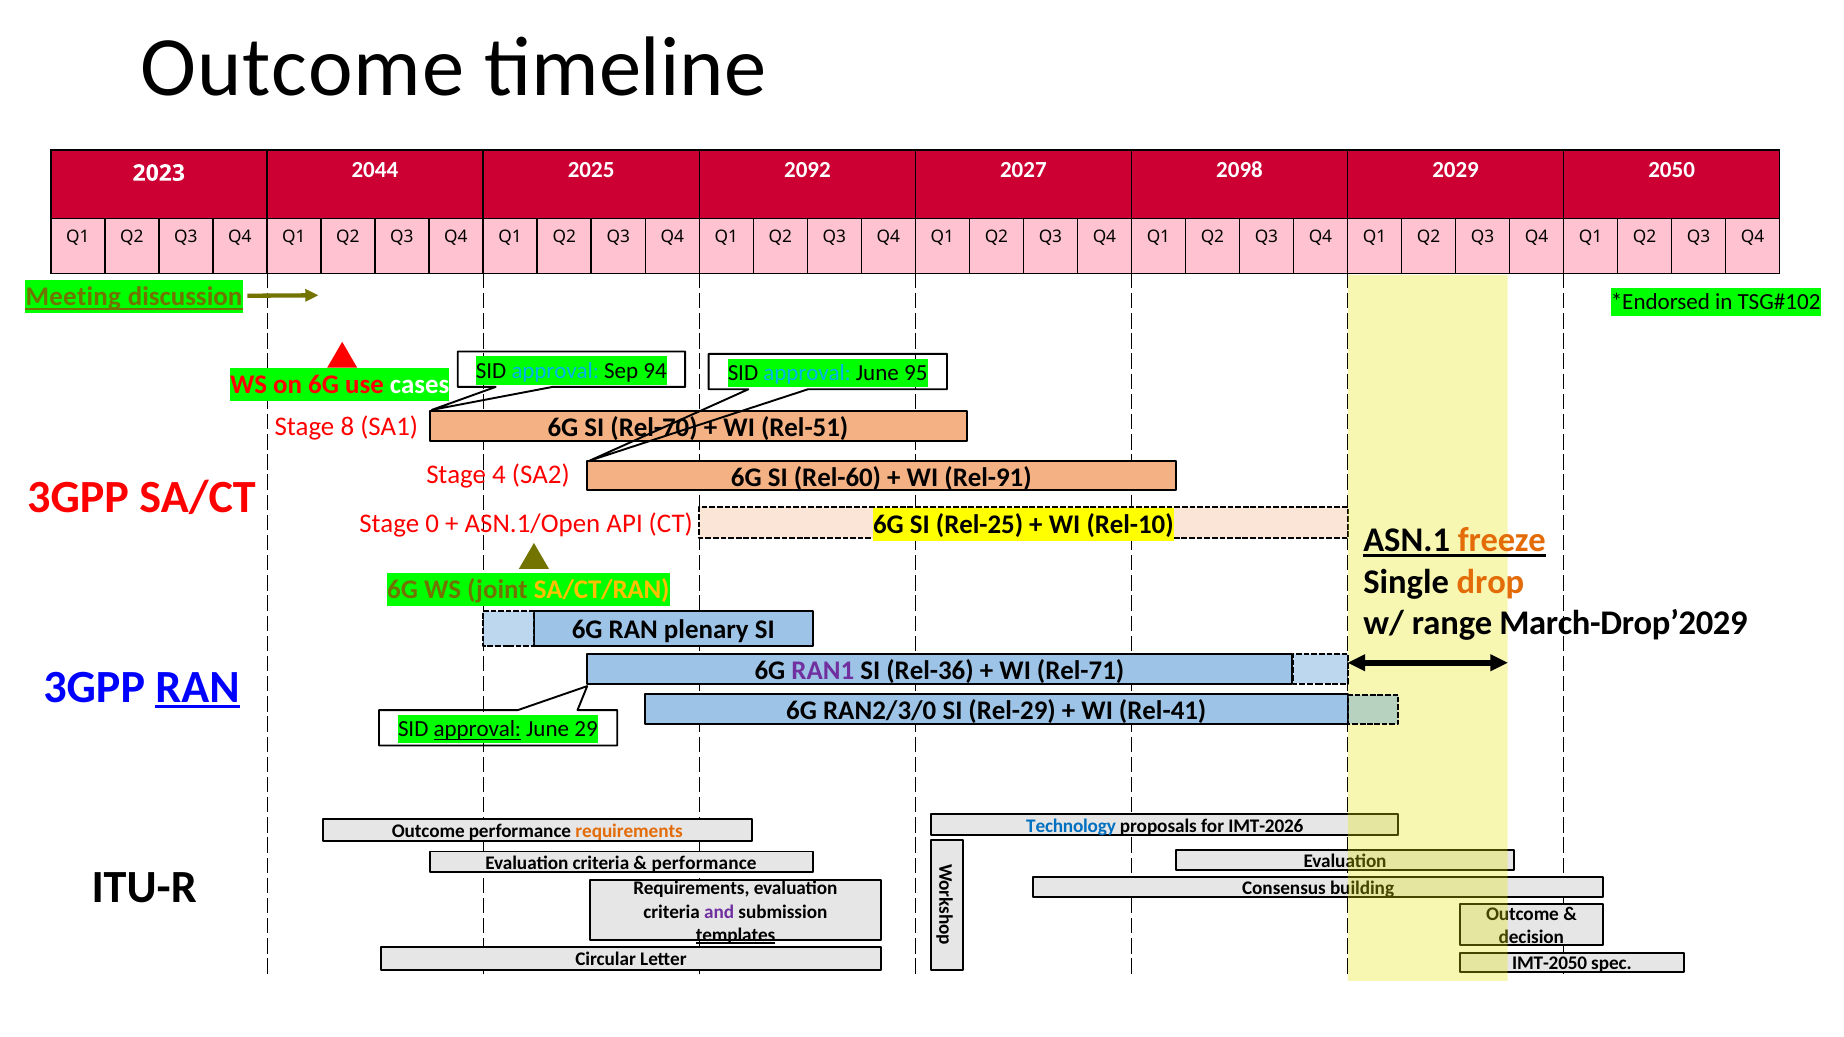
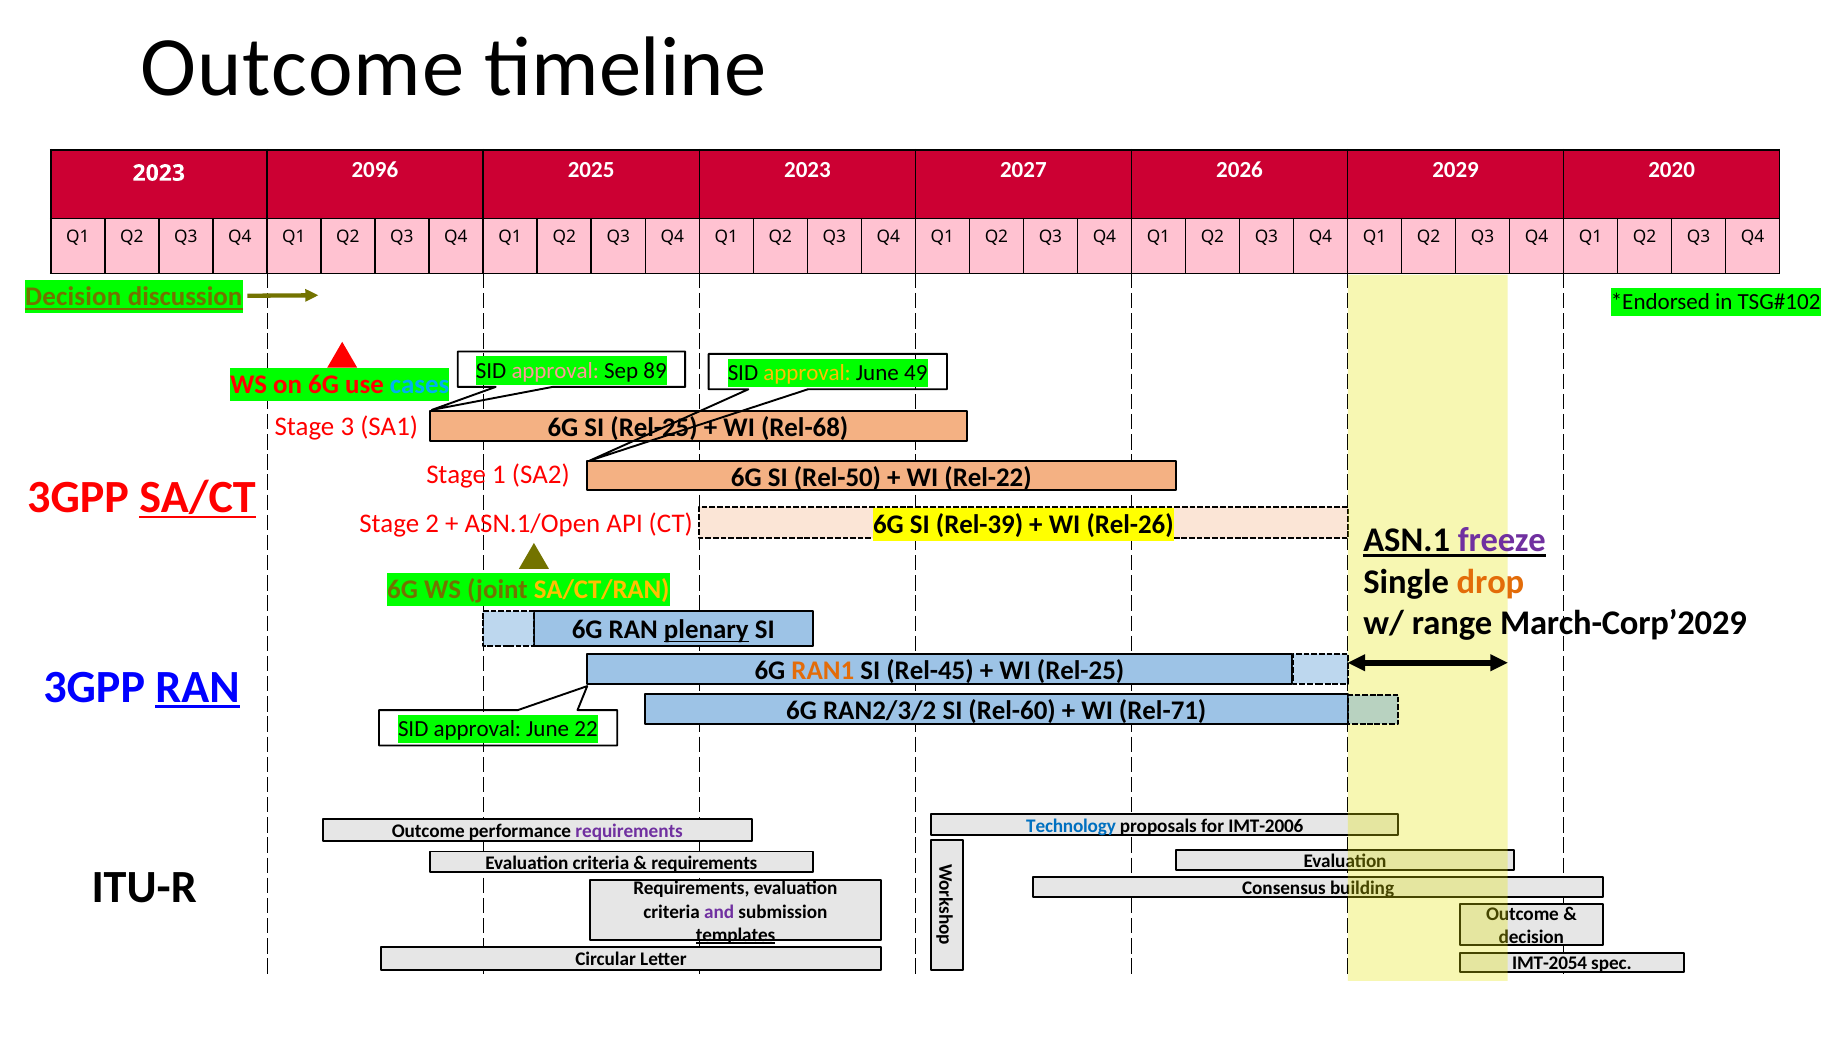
2044: 2044 -> 2096 (375, 170)
2025 2092: 2092 -> 2023 (807, 170)
2098: 2098 -> 2026 (1240, 170)
2050: 2050 -> 2020 (1672, 170)
Meeting: Meeting -> Decision (73, 297)
approval colour: light blue -> pink (555, 371)
94: 94 -> 89 (655, 371)
approval colour: light blue -> yellow (807, 373)
95: 95 -> 49 (916, 373)
cases colour: white -> light blue (420, 385)
8: 8 -> 3 (347, 427)
SI Rel-70: Rel-70 -> Rel-25 (654, 428)
Rel-51: Rel-51 -> Rel-68 (805, 428)
4: 4 -> 1 (499, 475)
Rel-60: Rel-60 -> Rel-50 (837, 478)
Rel-91: Rel-91 -> Rel-22 (988, 478)
SA/CT underline: none -> present (197, 497)
0: 0 -> 2 (432, 523)
Rel-25: Rel-25 -> Rel-39 (980, 525)
Rel-10: Rel-10 -> Rel-26 (1130, 525)
freeze colour: orange -> purple (1502, 541)
March-Drop’2029: March-Drop’2029 -> March-Corp’2029 (1623, 624)
plenary underline: none -> present (706, 630)
RAN1 colour: purple -> orange (823, 671)
Rel-36: Rel-36 -> Rel-45 (930, 671)
WI Rel-71: Rel-71 -> Rel-25 (1081, 671)
RAN2/3/0: RAN2/3/0 -> RAN2/3/2 (880, 711)
Rel-29: Rel-29 -> Rel-60 (1012, 711)
Rel-41: Rel-41 -> Rel-71 (1163, 711)
approval underline: present -> none (477, 730)
29: 29 -> 22 (586, 730)
IMT-2026: IMT-2026 -> IMT-2006 (1266, 826)
requirements colour: orange -> purple (629, 831)
performance: performance -> requirements (704, 863)
IMT-2050: IMT-2050 -> IMT-2054 (1550, 964)
